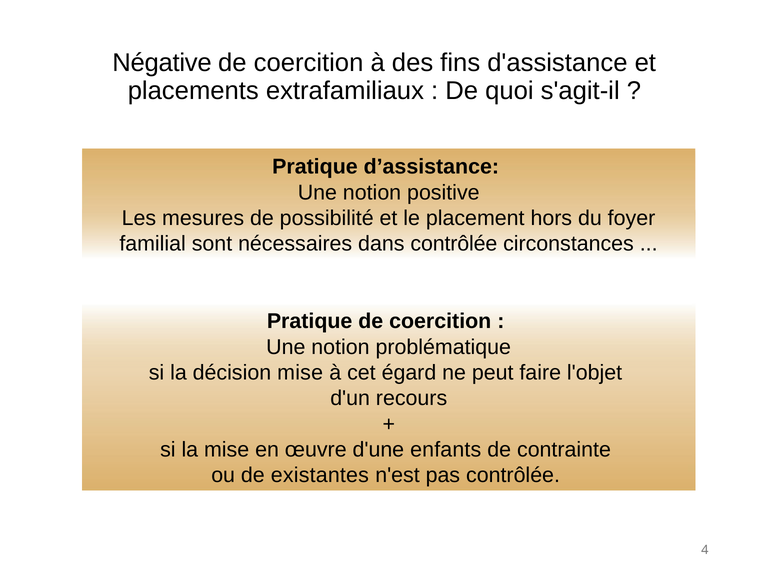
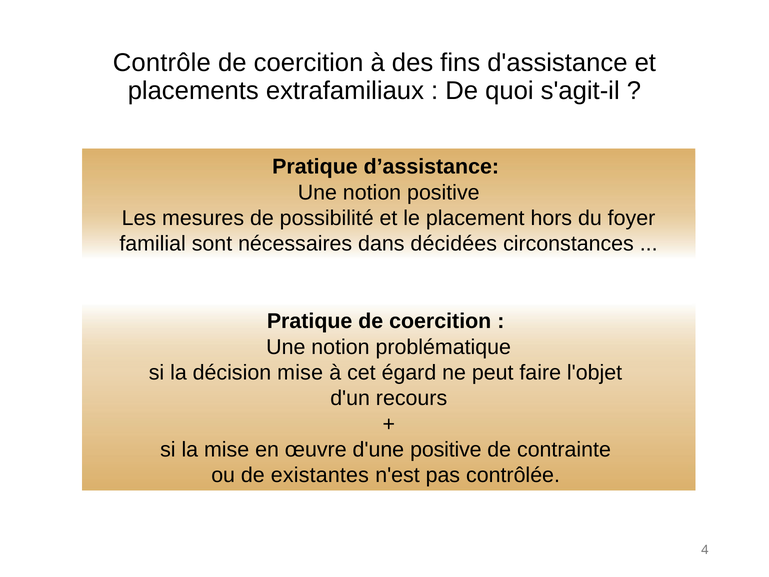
Négative: Négative -> Contrôle (162, 63)
dans contrôlée: contrôlée -> décidées (454, 244)
d'une enfants: enfants -> positive (446, 449)
